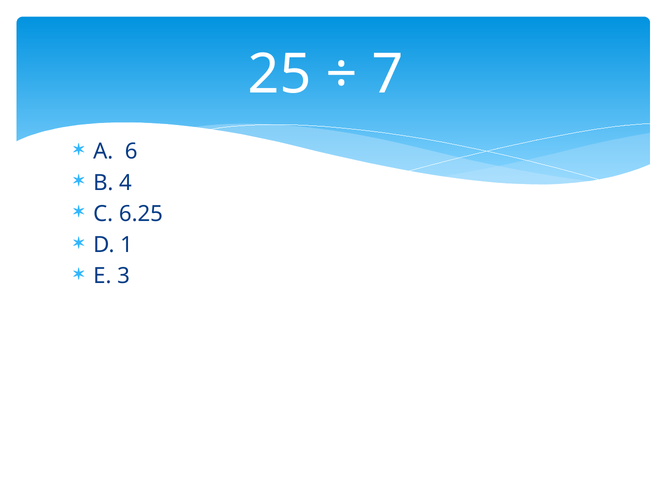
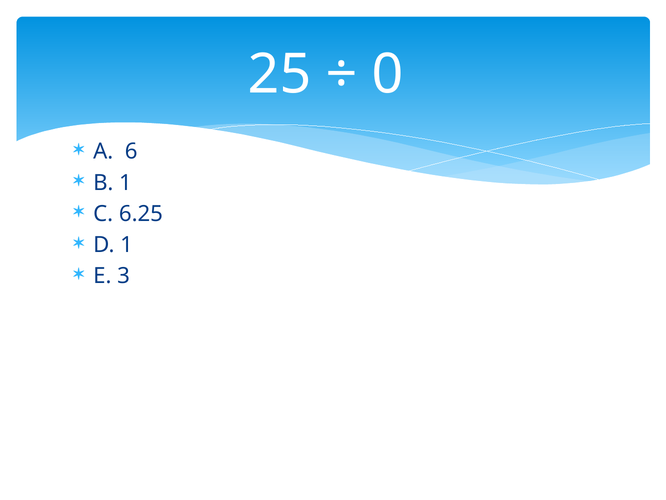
7: 7 -> 0 (388, 74)
B 4: 4 -> 1 (125, 182)
